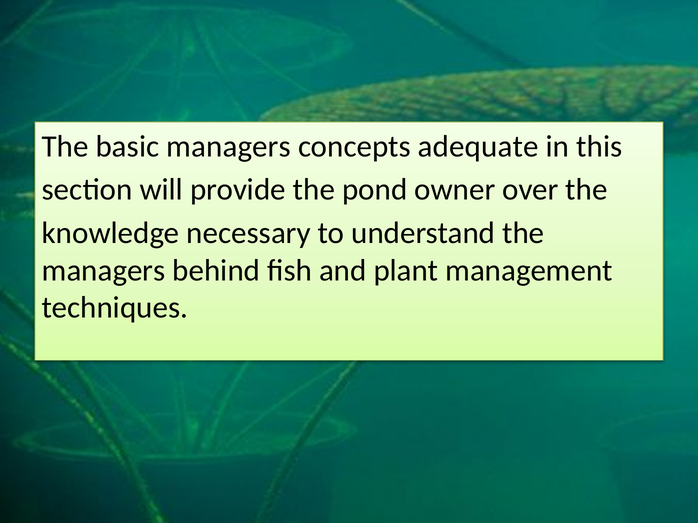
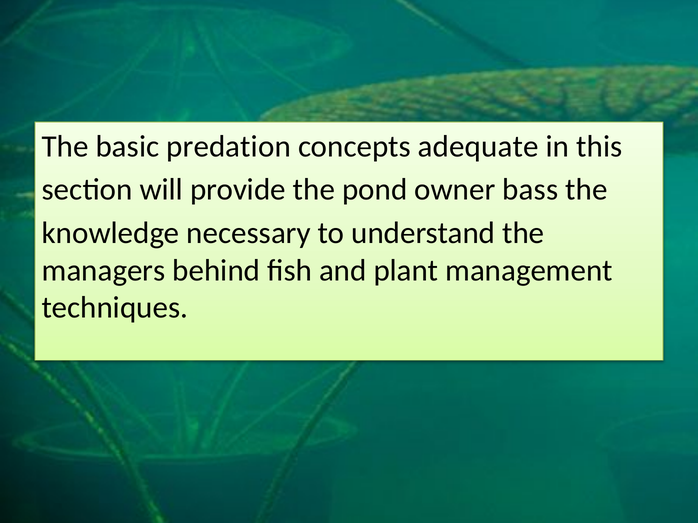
basic managers: managers -> predation (229, 146)
over: over -> bass (530, 190)
